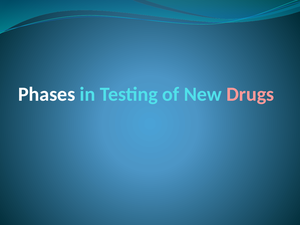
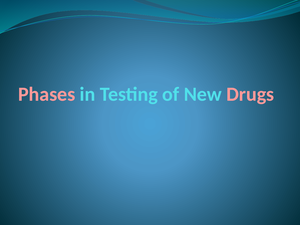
Phases colour: white -> pink (47, 94)
